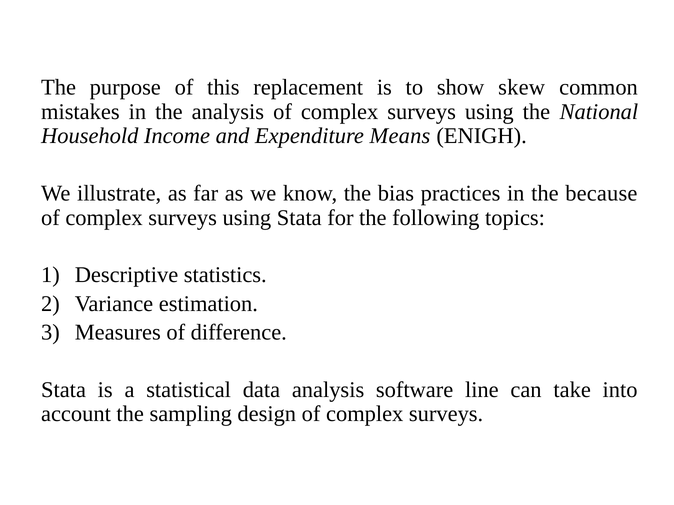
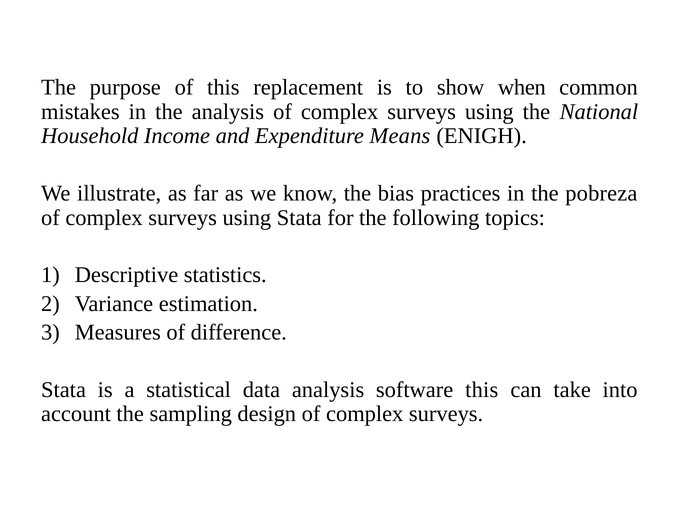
skew: skew -> when (522, 88)
because: because -> pobreza (601, 194)
software line: line -> this (482, 390)
